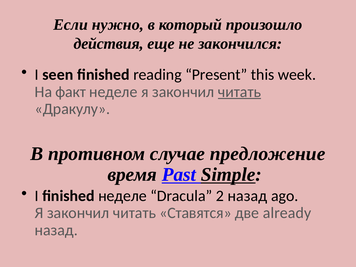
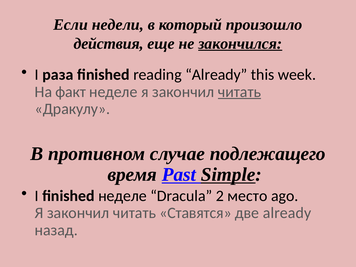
нужно: нужно -> недели (118, 25)
закончился underline: none -> present (240, 44)
seen: seen -> раза (58, 75)
reading Present: Present -> Already (216, 75)
предложение: предложение -> подлежащего (268, 154)
2 назад: назад -> место (247, 196)
